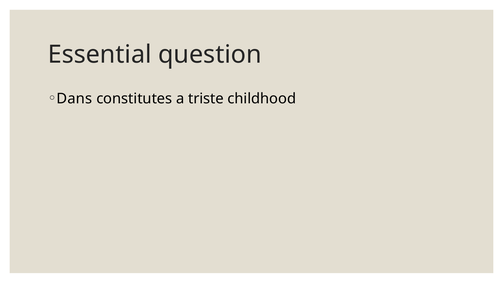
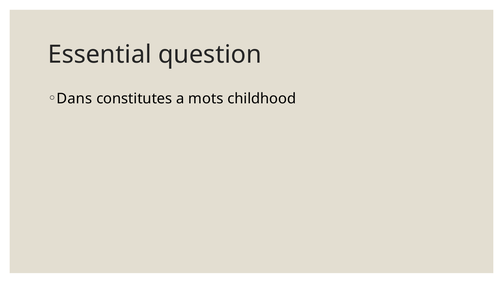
triste: triste -> mots (206, 98)
